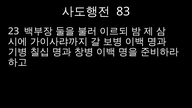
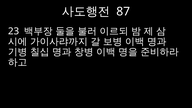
83: 83 -> 87 (123, 12)
